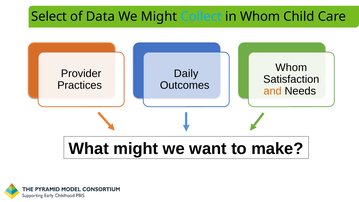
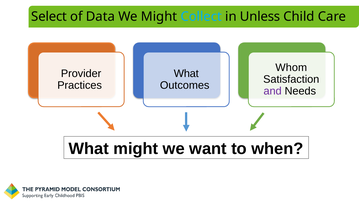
in Whom: Whom -> Unless (260, 17)
Daily: Daily -> What (186, 73)
and colour: orange -> purple (273, 91)
make: make -> when (277, 149)
